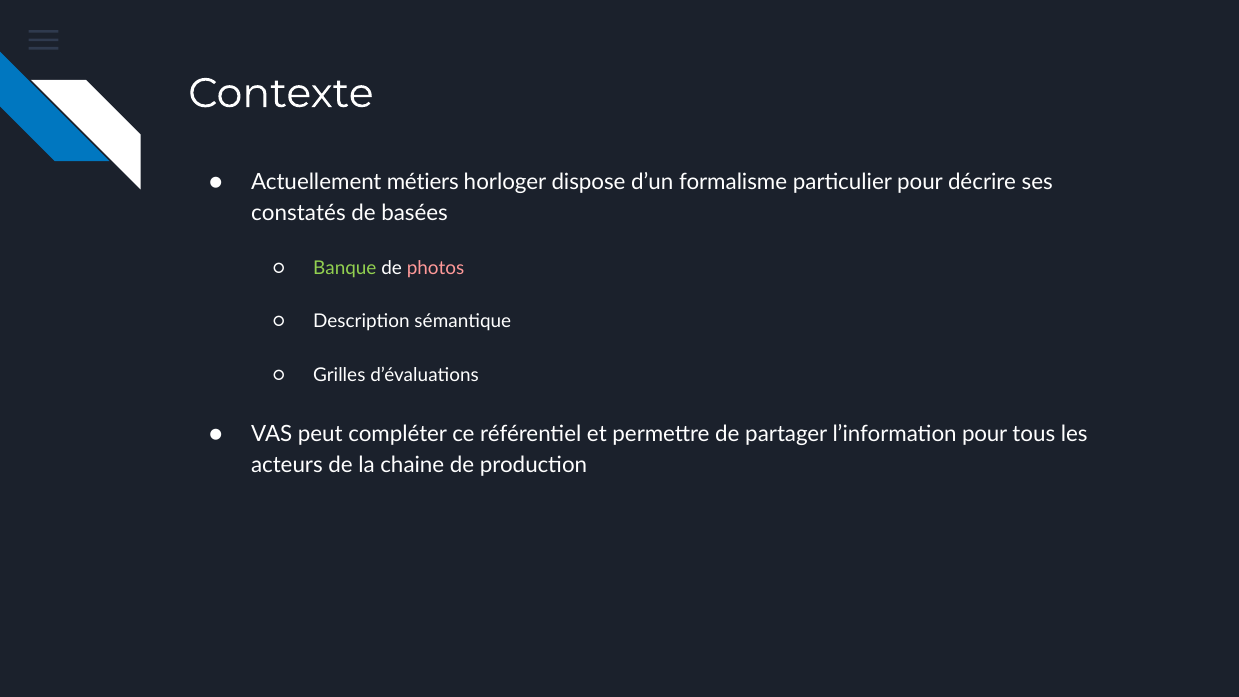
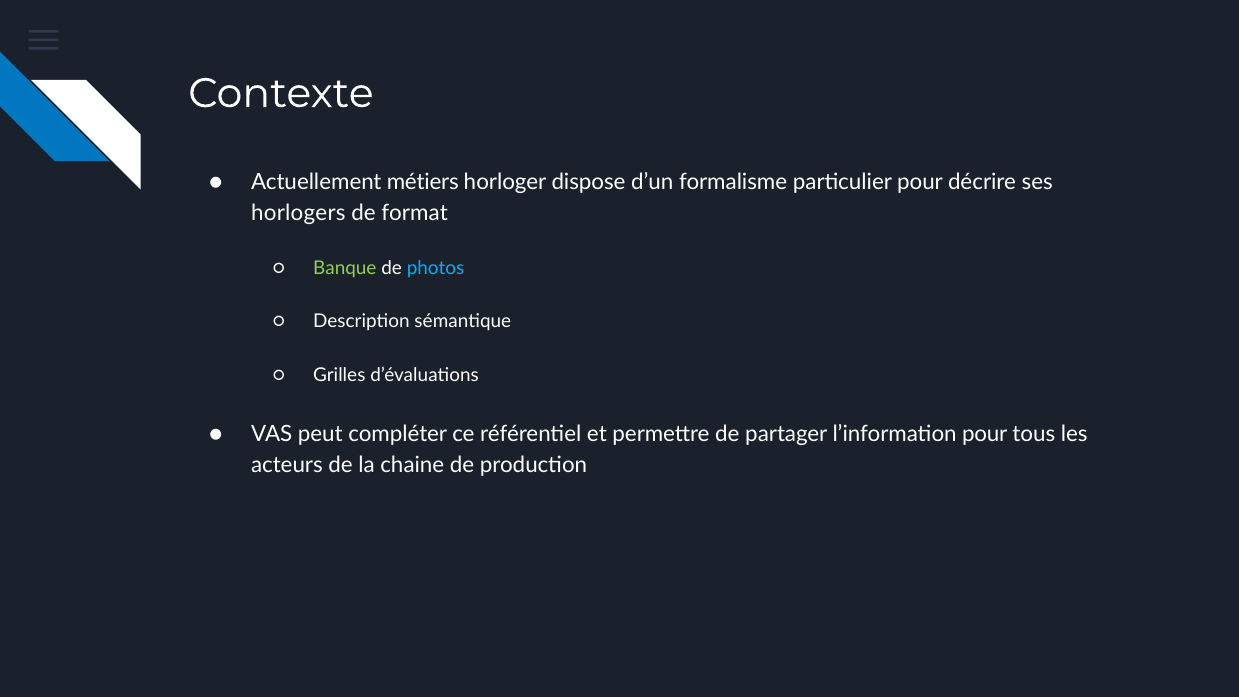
constatés: constatés -> horlogers (298, 213)
basées: basées -> format (415, 213)
photos colour: pink -> light blue (436, 268)
